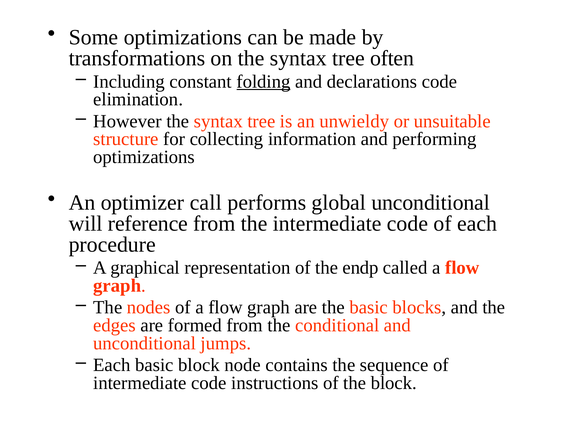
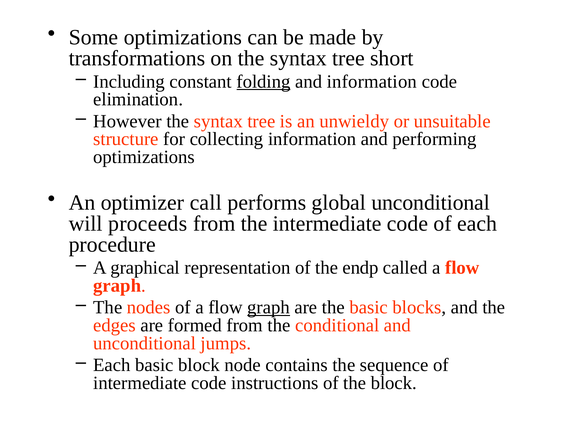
often: often -> short (392, 58)
and declarations: declarations -> information (372, 81)
reference: reference -> proceeds (148, 223)
graph underline: none -> present (269, 307)
